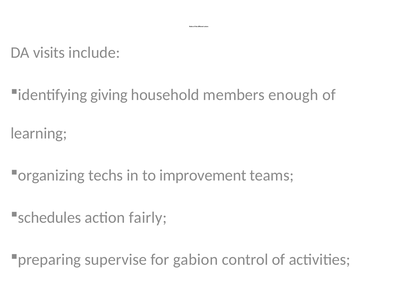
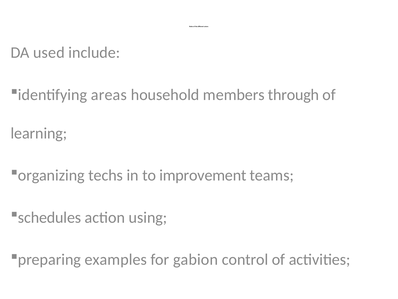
visits: visits -> used (49, 53)
giving: giving -> areas (109, 95)
enough: enough -> through (293, 95)
fairly: fairly -> using (148, 217)
supervise: supervise -> examples (116, 259)
